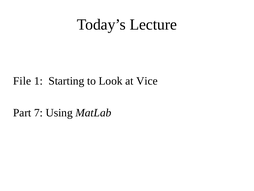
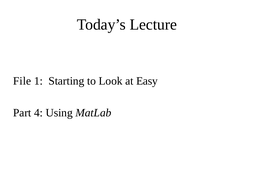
Vice: Vice -> Easy (147, 81)
7: 7 -> 4 (38, 112)
